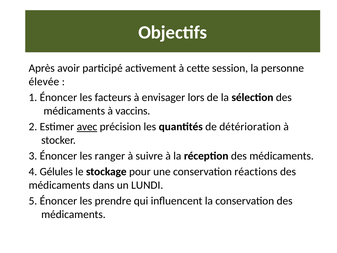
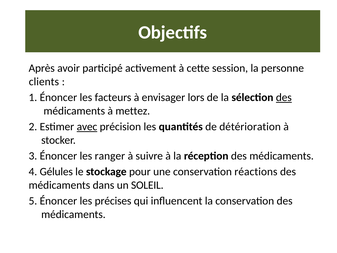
élevée: élevée -> clients (44, 82)
des underline: none -> present (284, 97)
vaccins: vaccins -> mettez (133, 111)
LUNDI: LUNDI -> SOLEIL (147, 185)
prendre: prendre -> précises (113, 201)
